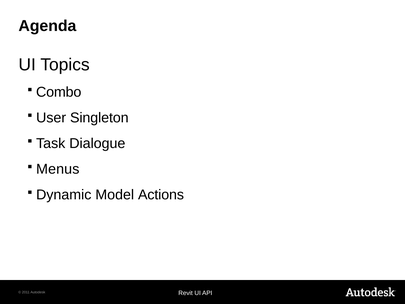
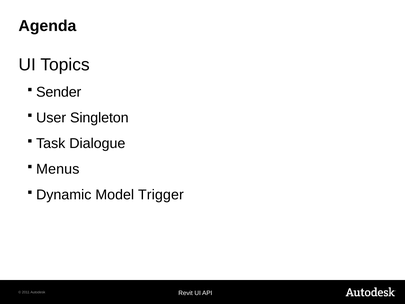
Combo: Combo -> Sender (59, 92)
Actions: Actions -> Trigger (161, 195)
